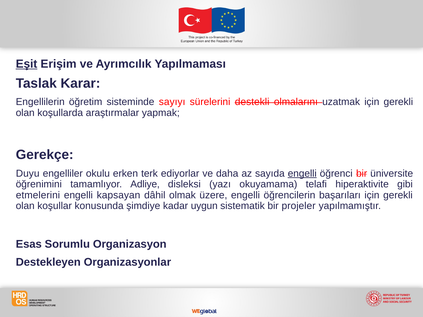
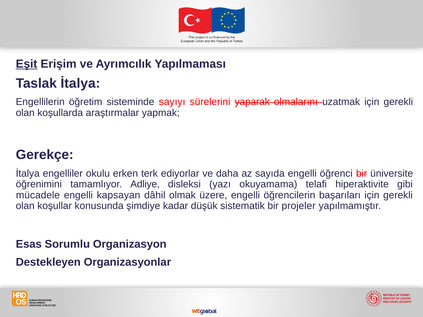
Taslak Karar: Karar -> İtalya (80, 83)
destekli: destekli -> yaparak (252, 102)
Duyu: Duyu -> İtalya (28, 174)
engelli underline: present -> none (302, 174)
etmelerini: etmelerini -> mücadele (38, 195)
uygun: uygun -> düşük (204, 206)
